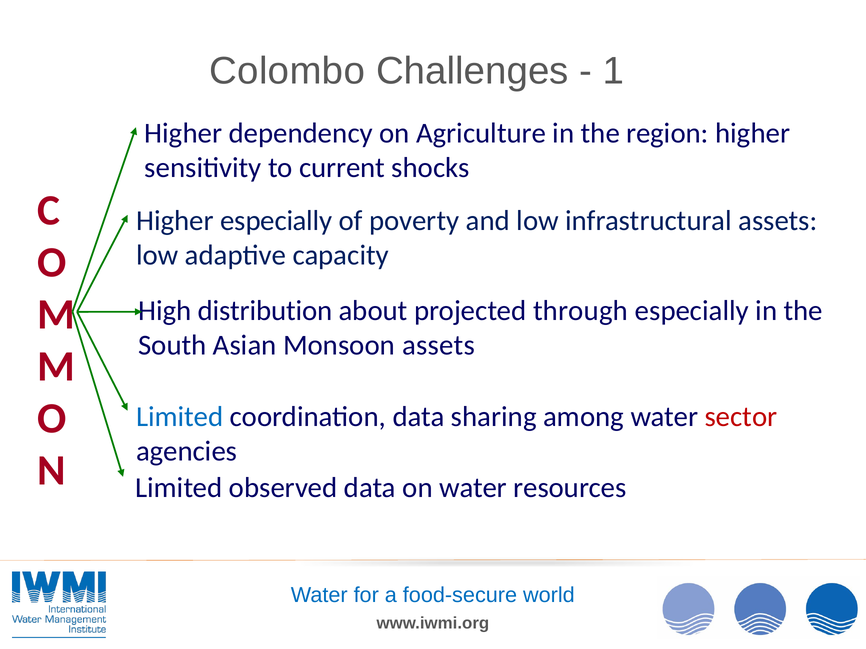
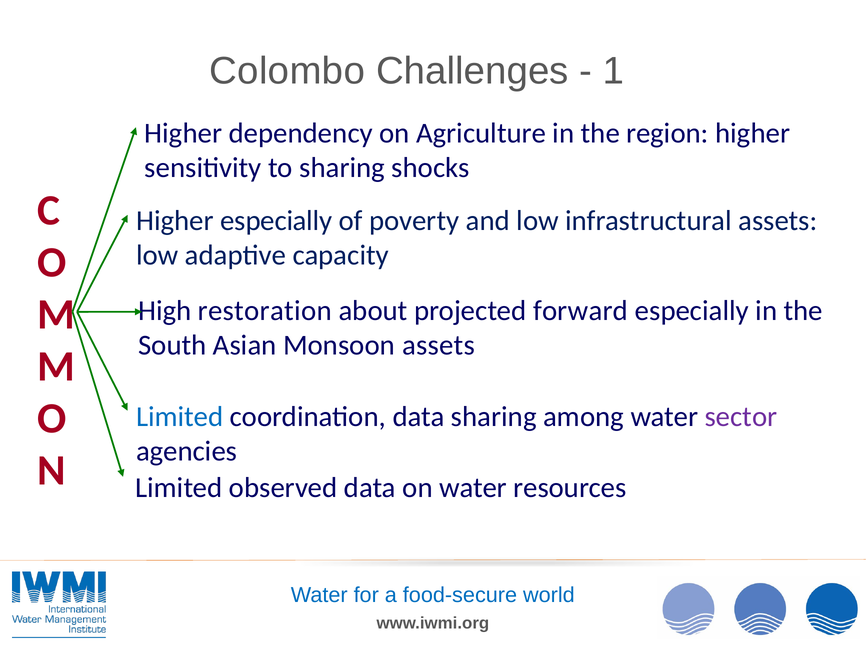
to current: current -> sharing (342, 168)
distribution: distribution -> restoration (265, 311)
through: through -> forward (581, 311)
sector colour: red -> purple (741, 417)
